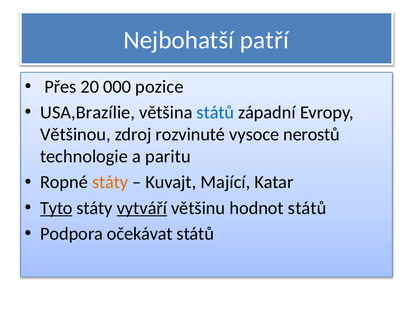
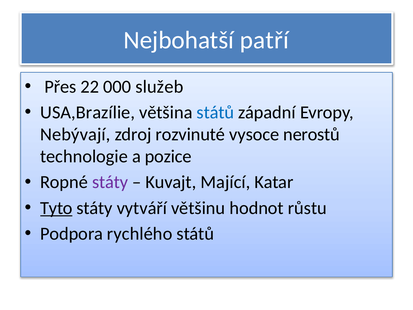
20: 20 -> 22 (90, 87)
pozice: pozice -> služeb (159, 87)
Většinou: Většinou -> Nebývají (75, 134)
paritu: paritu -> pozice (168, 156)
státy colour: orange -> purple (110, 182)
vytváří underline: present -> none (142, 208)
hodnot států: států -> růstu (307, 208)
očekávat: očekávat -> rychlého (140, 234)
